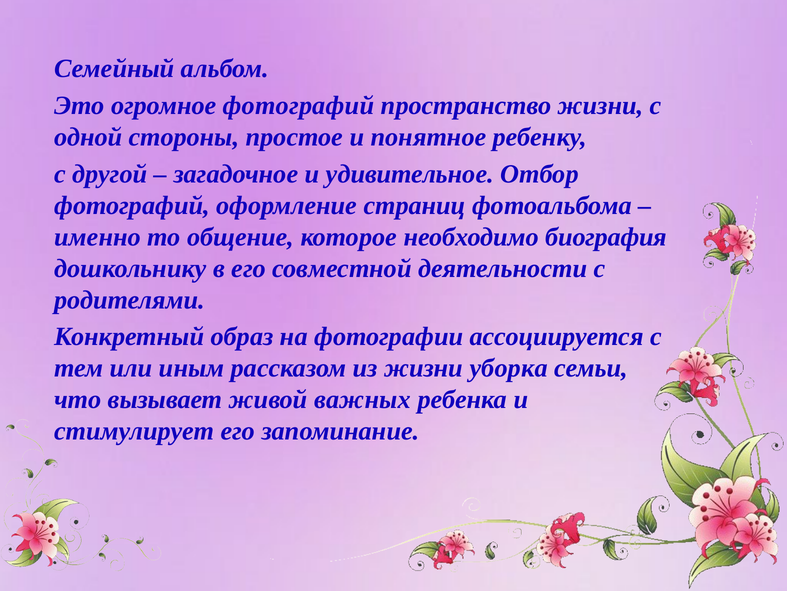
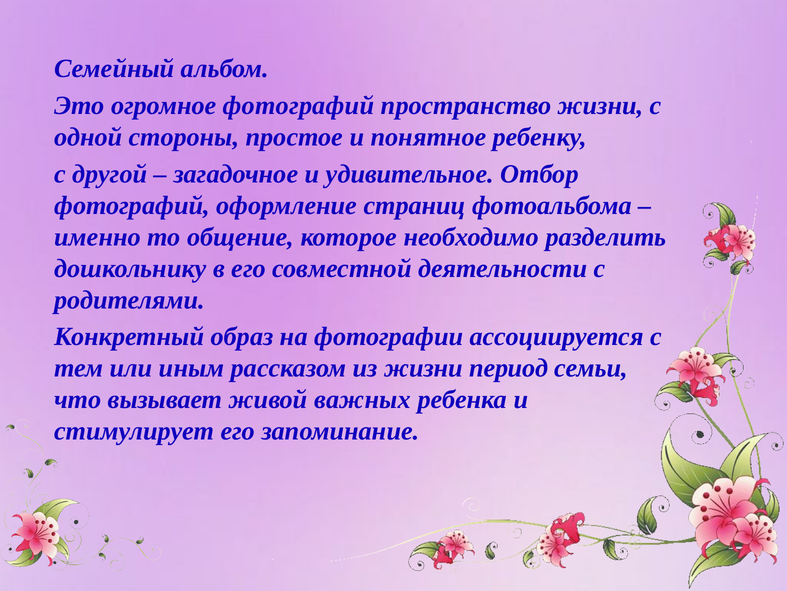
биография: биография -> разделить (606, 237)
уборка: уборка -> период (509, 368)
